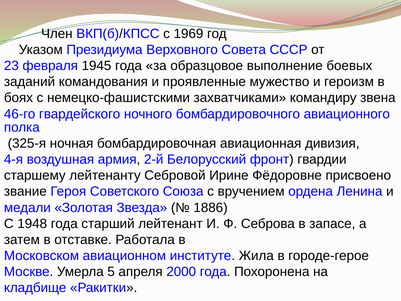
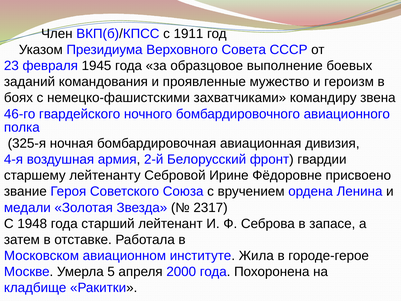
1969: 1969 -> 1911 (188, 34)
1886: 1886 -> 2317 (211, 207)
